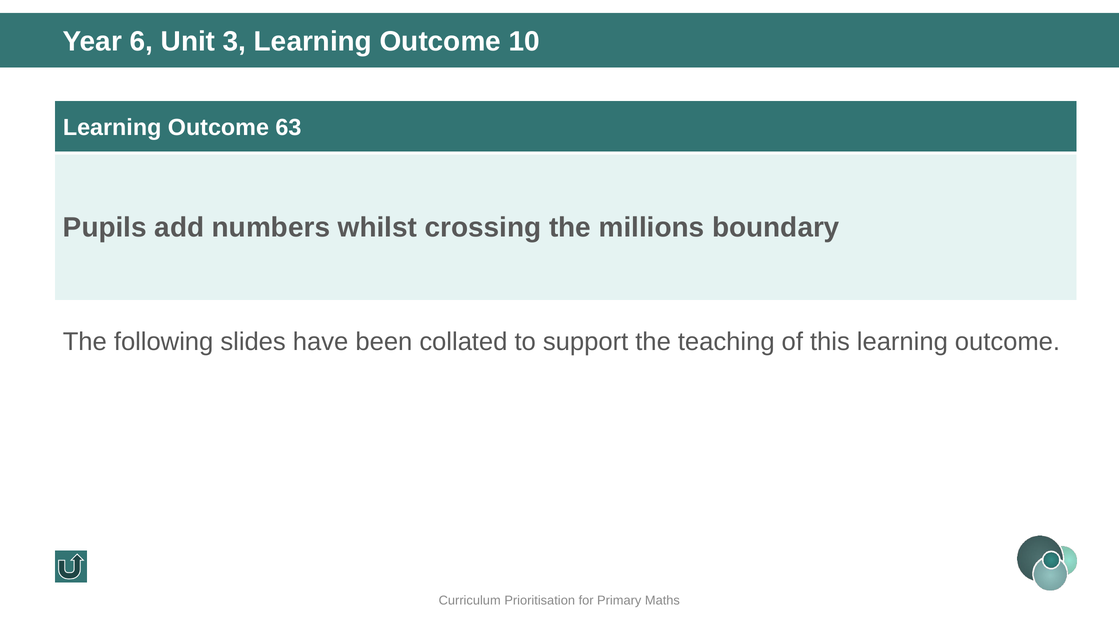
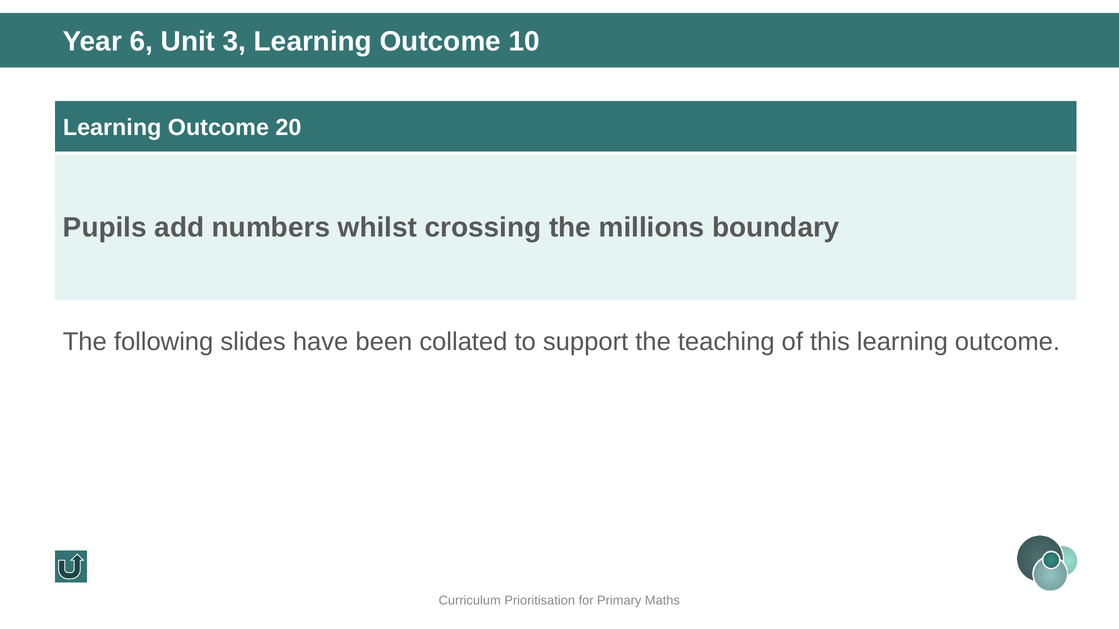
63: 63 -> 20 (288, 127)
